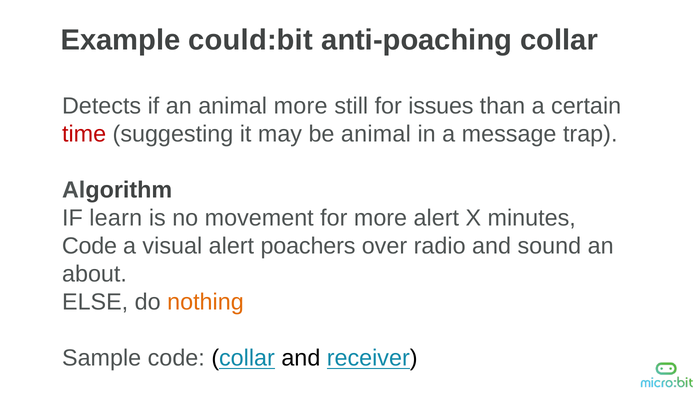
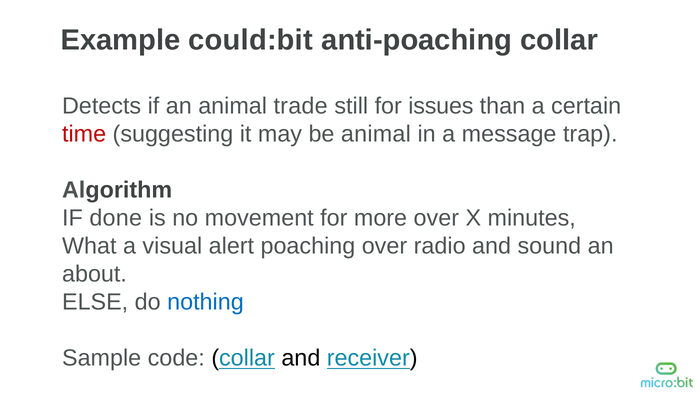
animal more: more -> trade (301, 106)
learn: learn -> done (116, 218)
more alert: alert -> over (436, 218)
Code: Code -> What (89, 246)
poachers: poachers -> poaching (308, 246)
nothing colour: orange -> blue (205, 302)
